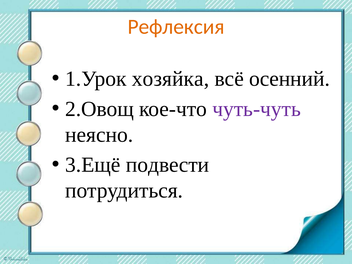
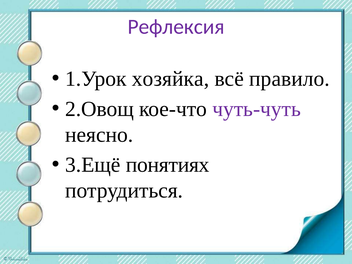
Рефлексия colour: orange -> purple (176, 27)
осенний: осенний -> правило (289, 79)
подвести: подвести -> понятиях (168, 165)
